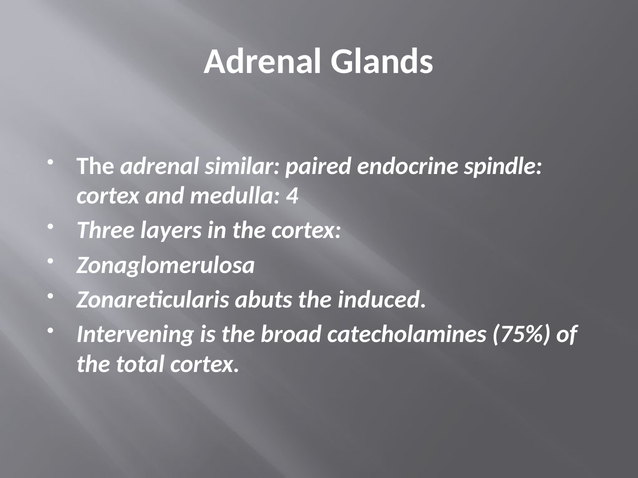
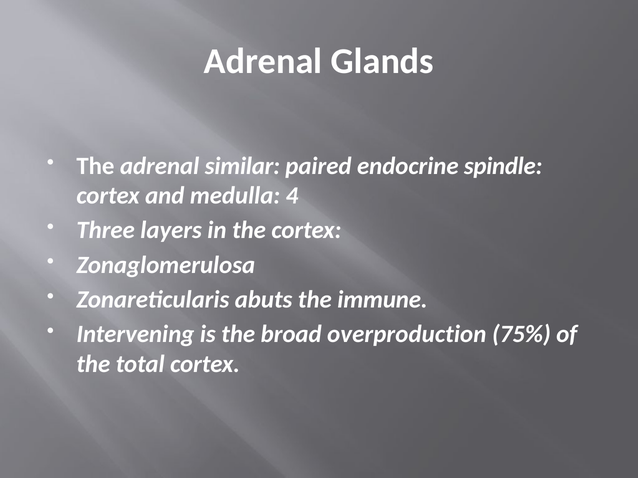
induced: induced -> immune (382, 300)
catecholamines: catecholamines -> overproduction (407, 335)
